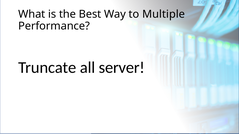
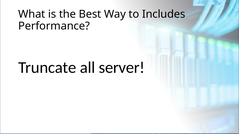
Multiple: Multiple -> Includes (164, 14)
